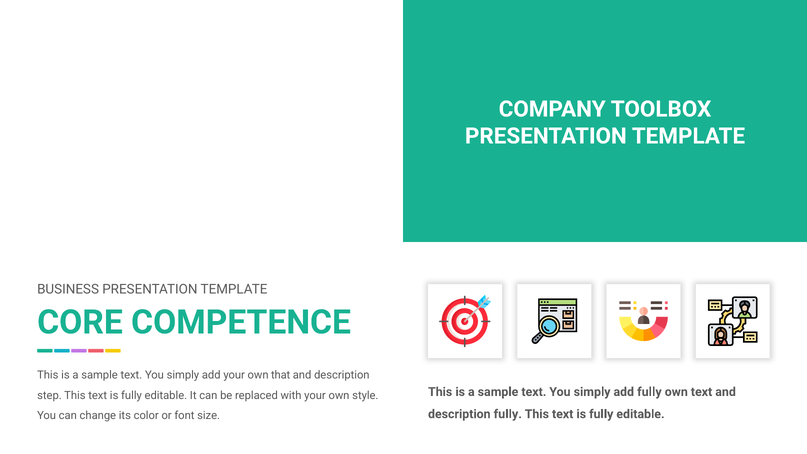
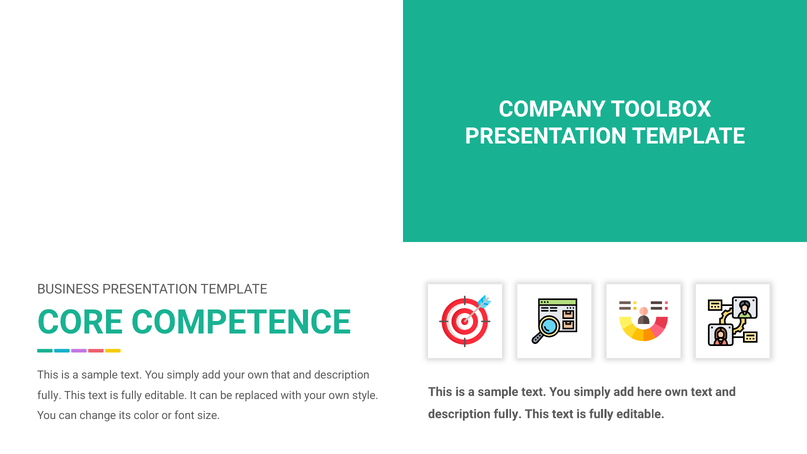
add fully: fully -> here (649, 392)
step: step -> fully (49, 395)
